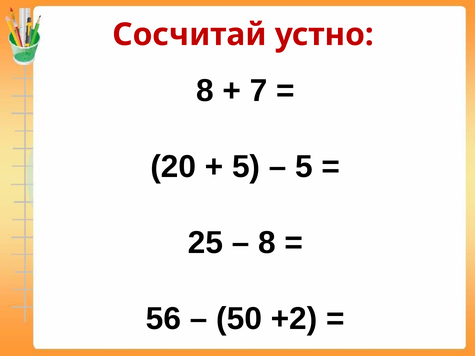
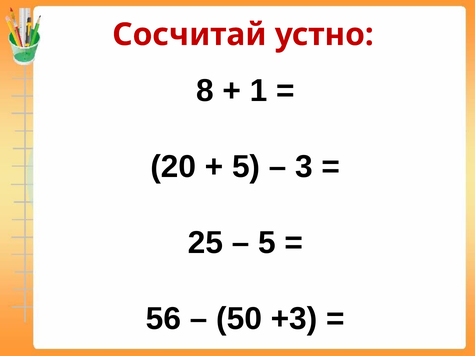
7: 7 -> 1 (259, 91)
5: 5 -> 3 (304, 167)
8: 8 -> 5 (267, 243)
+2: +2 -> +3 (294, 319)
